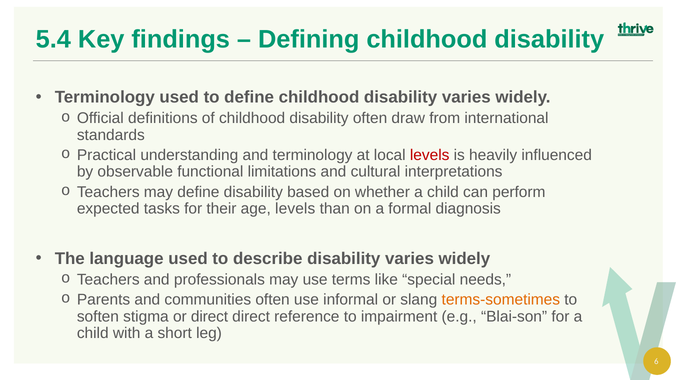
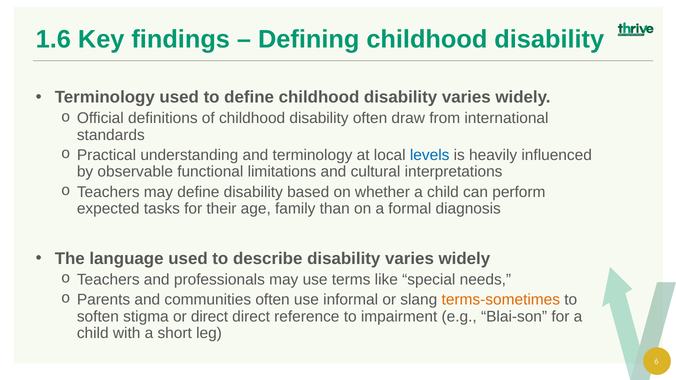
5.4: 5.4 -> 1.6 (53, 39)
levels colour: red -> blue (430, 155)
age levels: levels -> family (295, 209)
